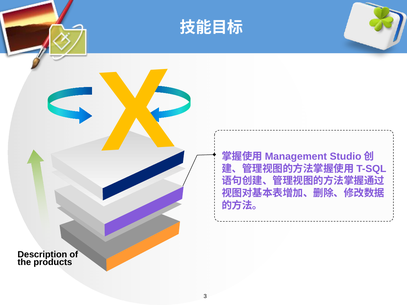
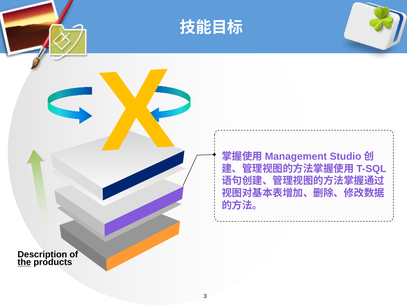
the underline: none -> present (24, 262)
